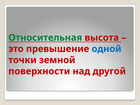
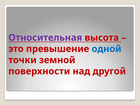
Относительная colour: green -> purple (45, 38)
